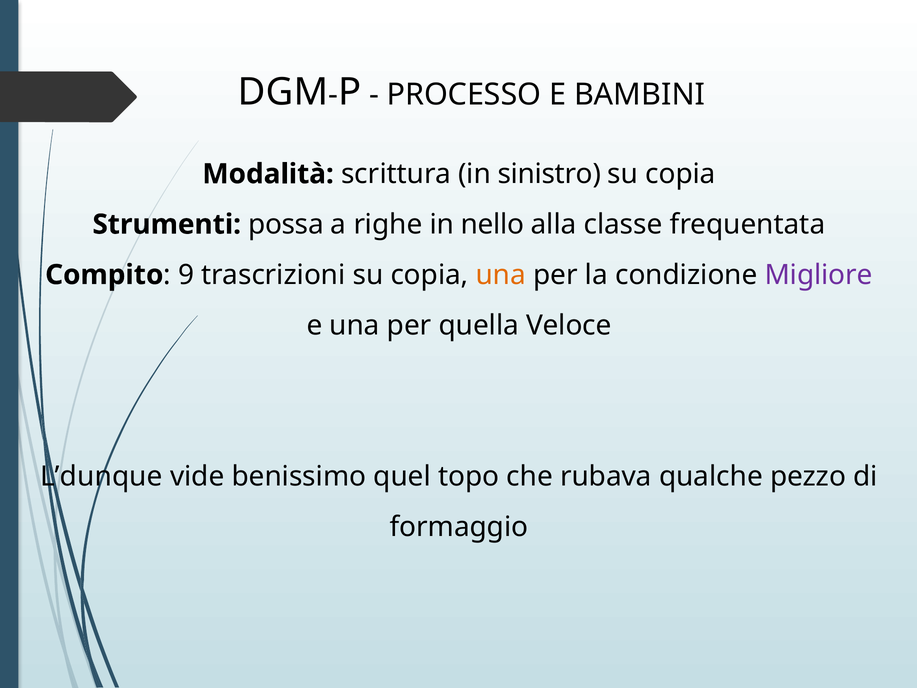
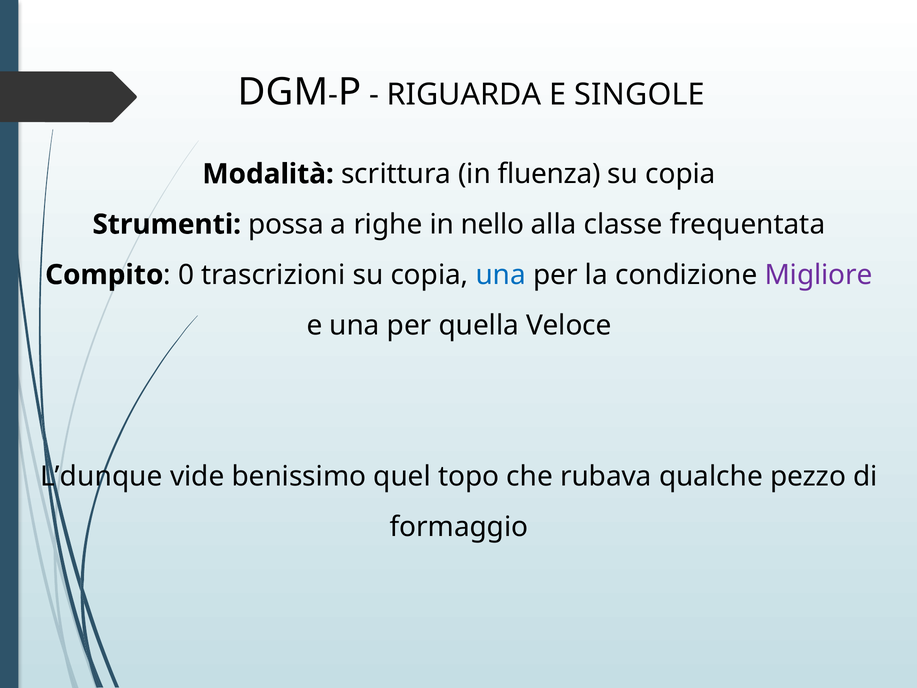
PROCESSO: PROCESSO -> RIGUARDA (464, 95)
BAMBINI: BAMBINI -> SINGOLE (639, 95)
sinistro: sinistro -> fluenza (549, 174)
9: 9 -> 0 (186, 275)
una colour: orange -> blue (501, 275)
